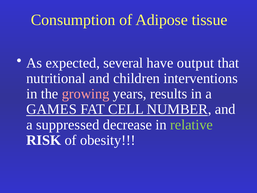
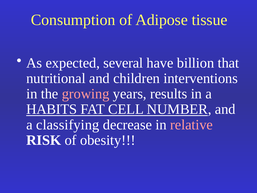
output: output -> billion (196, 63)
GAMES: GAMES -> HABITS (52, 109)
suppressed: suppressed -> classifying (68, 125)
relative colour: light green -> pink (192, 125)
